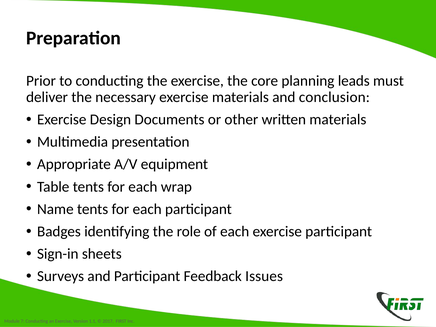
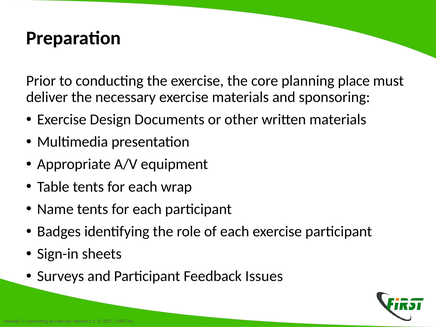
leads: leads -> place (354, 81)
conclusion: conclusion -> sponsoring (334, 97)
